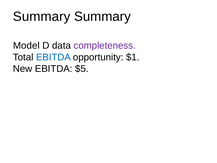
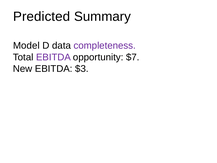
Summary: Summary -> Predicted (42, 16)
EBITDA colour: blue -> purple (53, 57)
$1: $1 -> $7 (133, 57)
$5: $5 -> $3 (82, 69)
